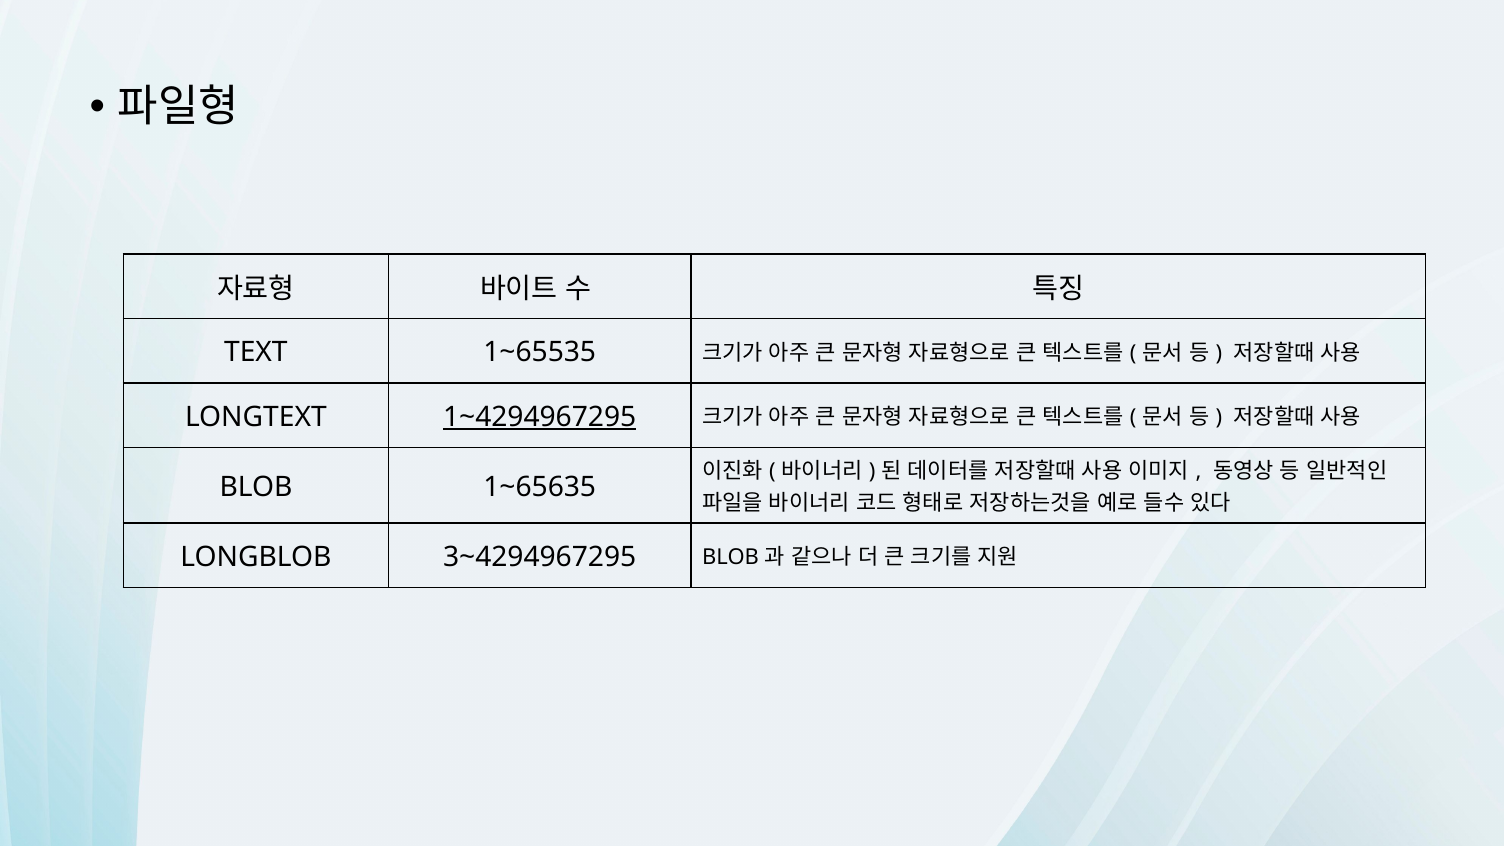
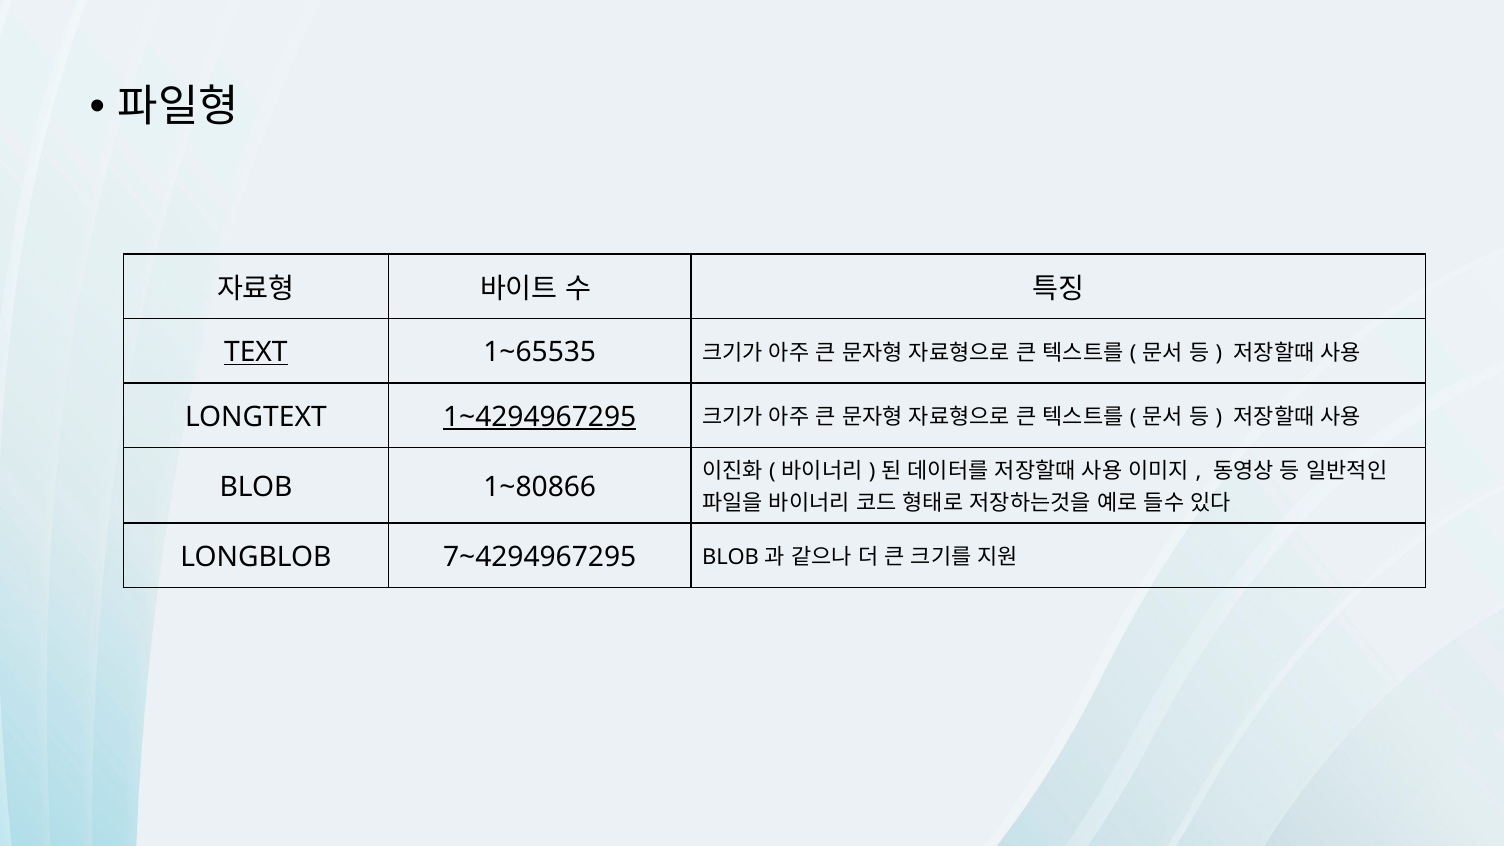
TEXT underline: none -> present (256, 352)
1~65635: 1~65635 -> 1~80866 (540, 487)
3~4294967295: 3~4294967295 -> 7~4294967295 (540, 557)
